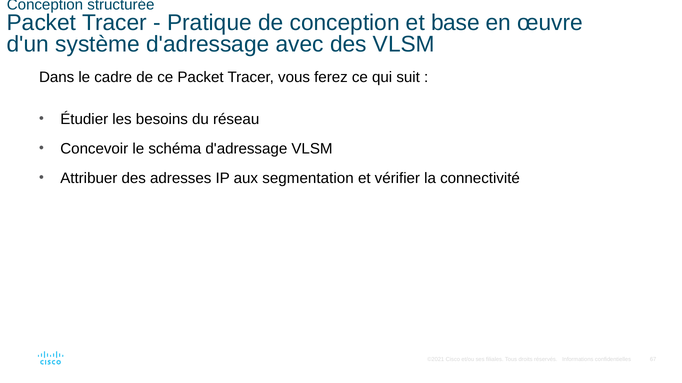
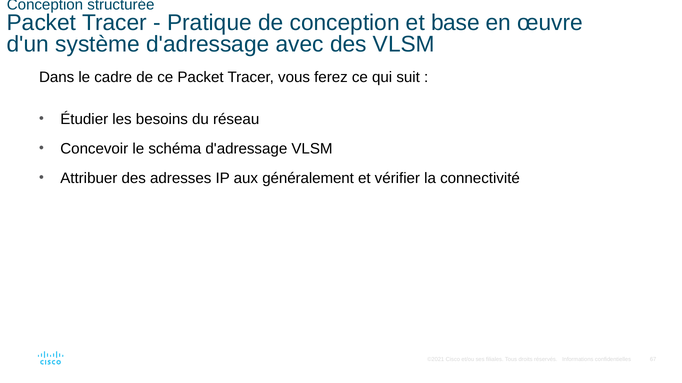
segmentation: segmentation -> généralement (308, 179)
